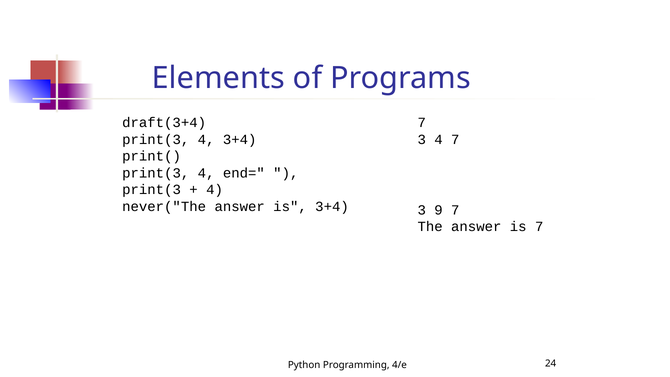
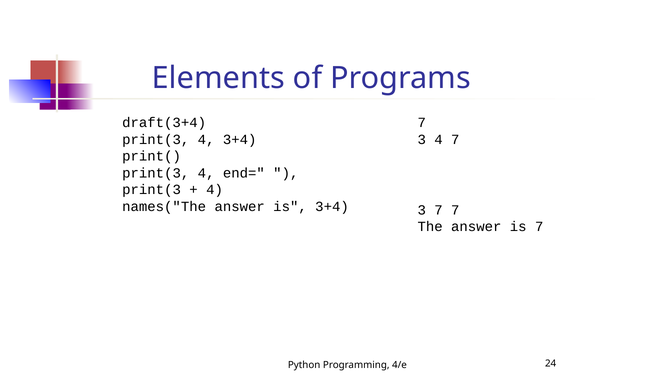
never("The: never("The -> names("The (164, 206)
3 9: 9 -> 7 (438, 210)
